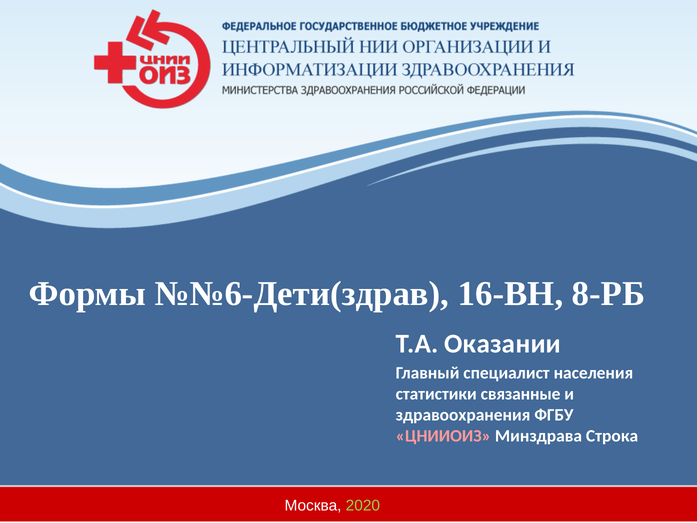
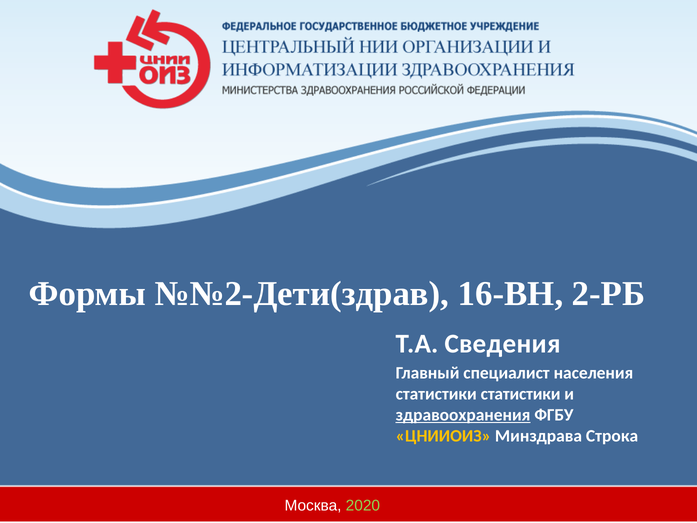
№№6-Дети(здрав: №№6-Дети(здрав -> №№2-Дети(здрав (302, 294)
8-РБ: 8-РБ -> 2-РБ (609, 294)
Оказании: Оказании -> Сведения (503, 343)
статистики связанные: связанные -> статистики (521, 394)
здравоохранения underline: none -> present (463, 415)
ЦНИИОИЗ colour: pink -> yellow (443, 436)
